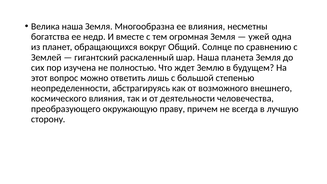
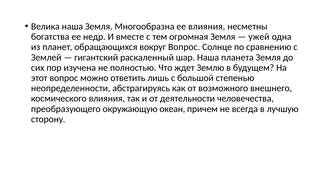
вокруг Общий: Общий -> Вопрос (184, 47)
праву: праву -> океан (172, 109)
